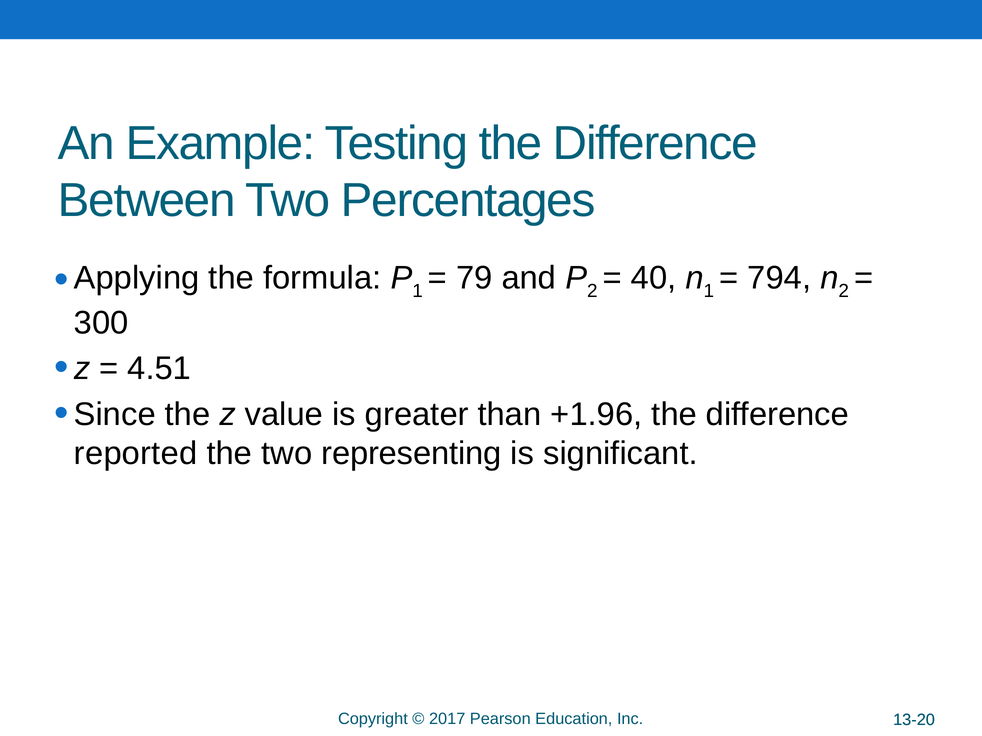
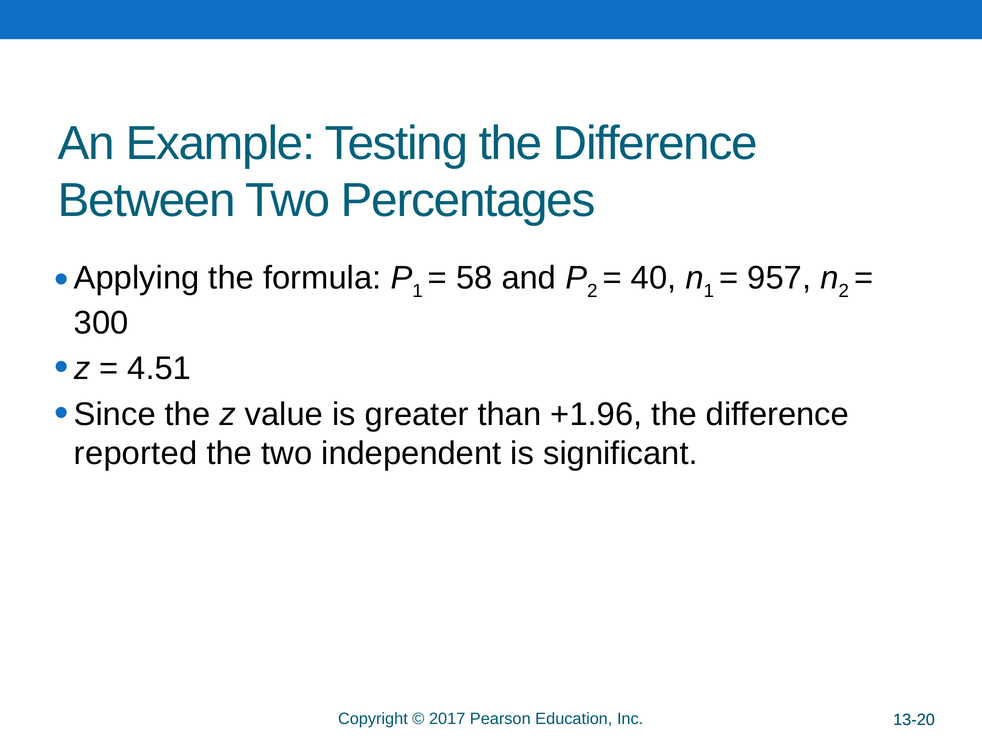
79: 79 -> 58 (474, 278)
794: 794 -> 957 (779, 278)
representing: representing -> independent (411, 454)
